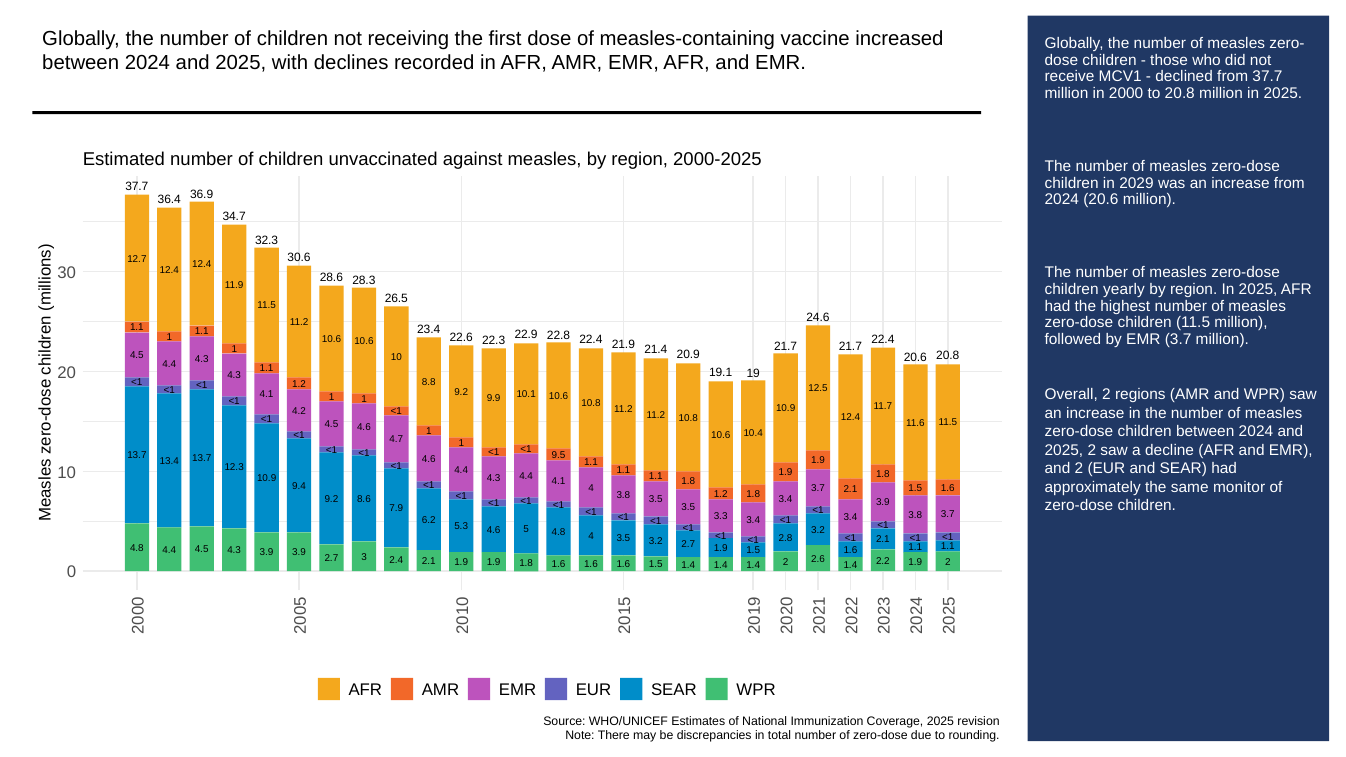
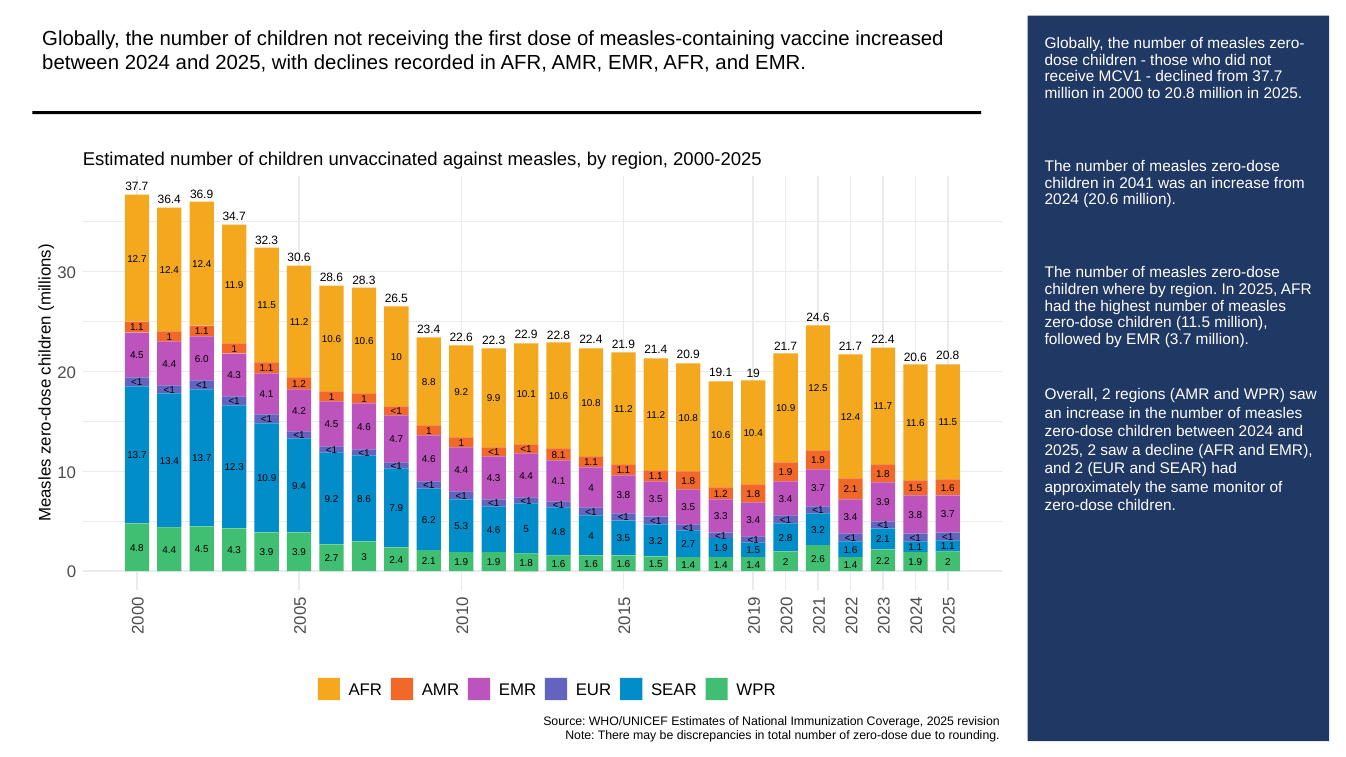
2029: 2029 -> 2041 (1136, 183)
yearly: yearly -> where (1124, 290)
4.3: 4.3 -> 6.0 (202, 359)
9.5: 9.5 -> 8.1 (559, 455)
